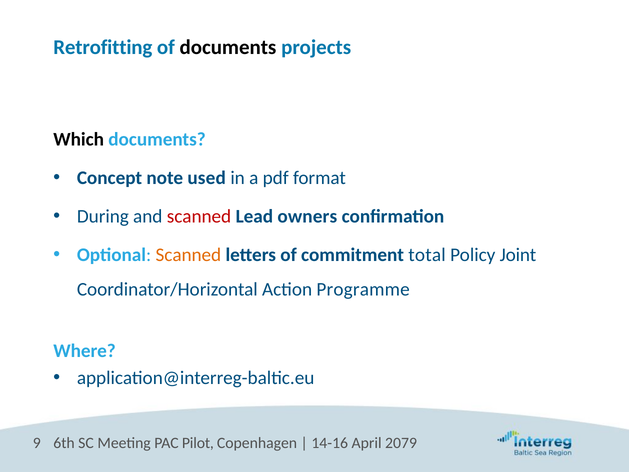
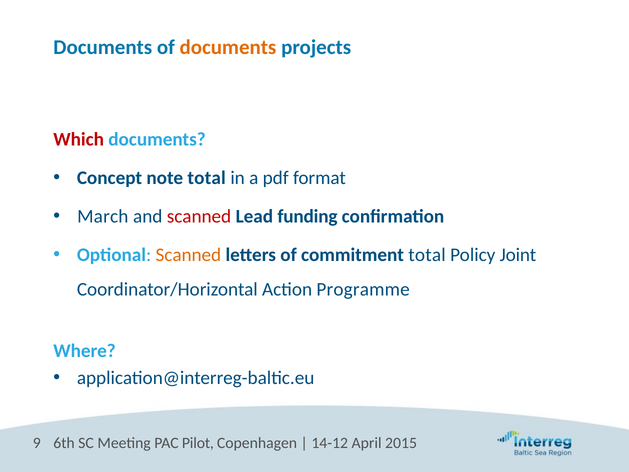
Retrofitting: Retrofitting -> Documents (103, 47)
documents colour: black -> orange (228, 47)
Which colour: black -> red (79, 140)
note used: used -> total (207, 178)
During: During -> March (103, 216)
owners: owners -> funding (307, 216)
14-16: 14-16 -> 14-12 (330, 443)
2079: 2079 -> 2015 (401, 443)
